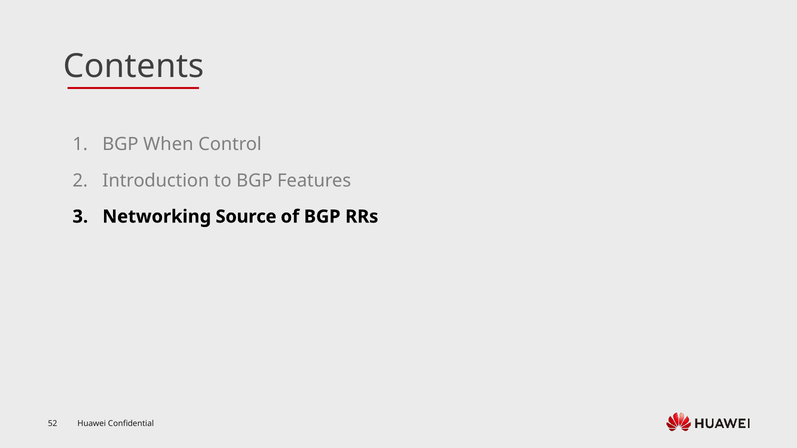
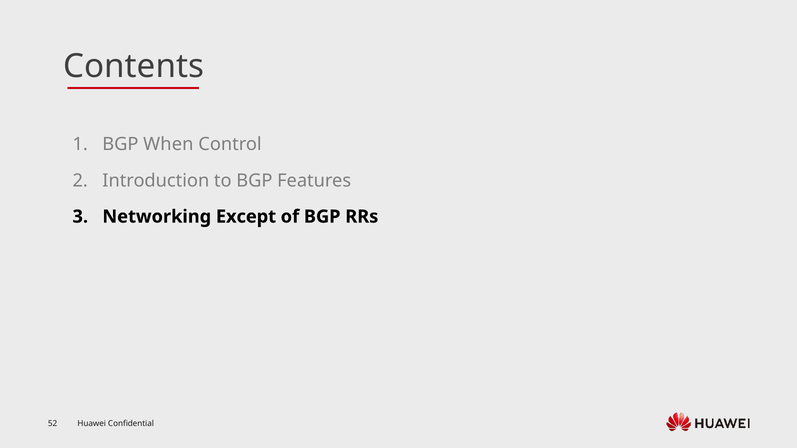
Source: Source -> Except (246, 217)
